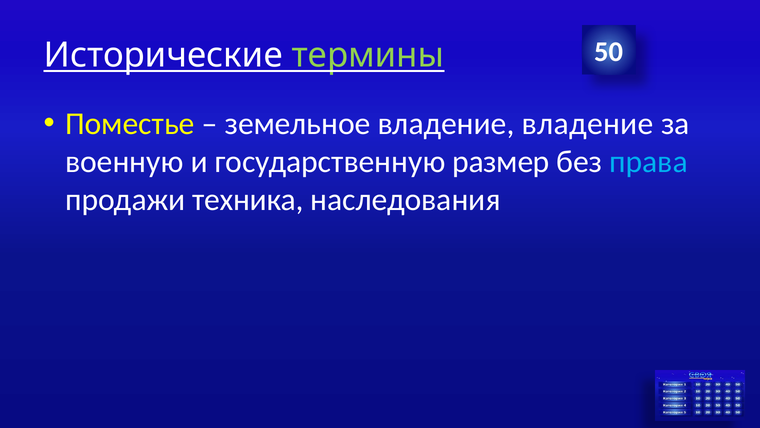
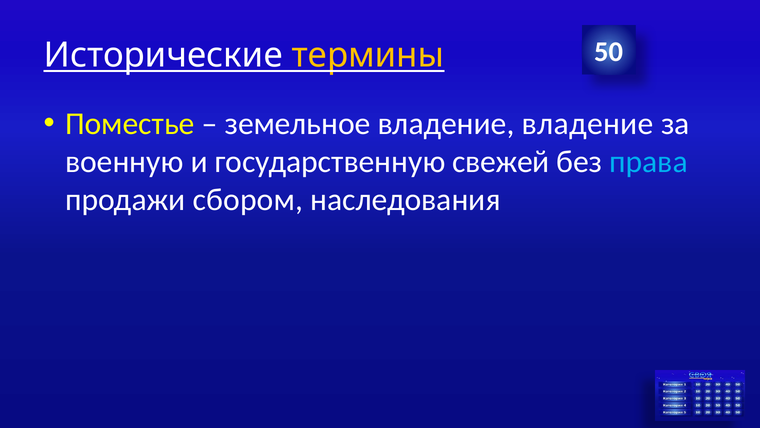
термины colour: light green -> yellow (368, 55)
размер: размер -> свежей (501, 162)
техника: техника -> сбором (248, 200)
